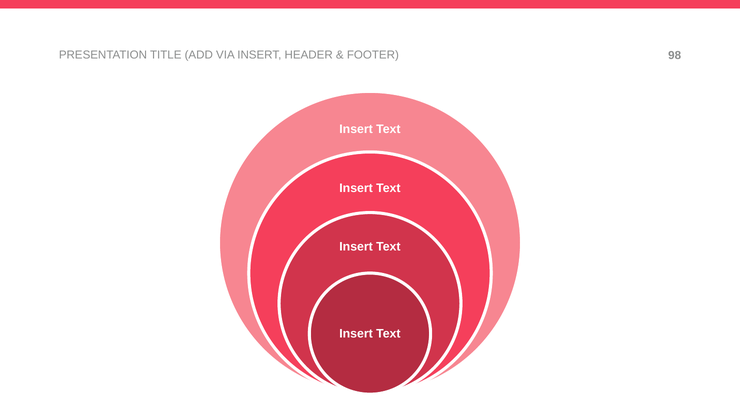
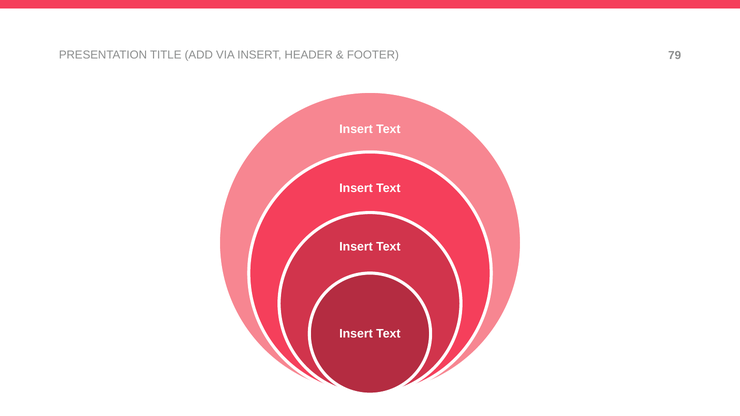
98: 98 -> 79 (675, 55)
